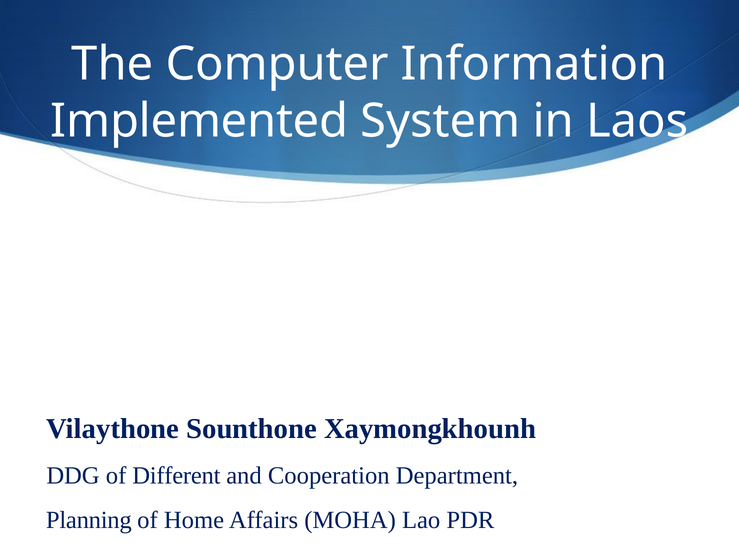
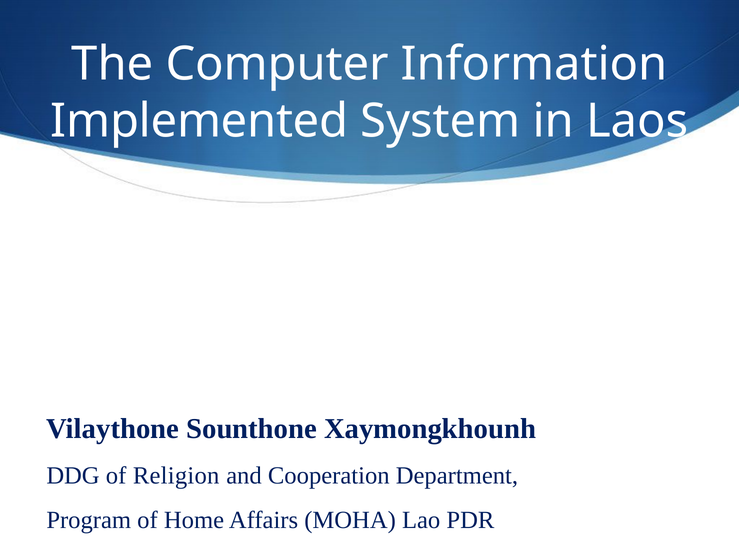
Different: Different -> Religion (176, 475)
Planning: Planning -> Program (89, 519)
